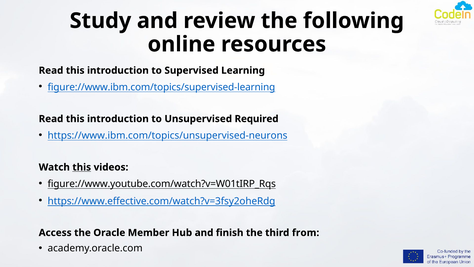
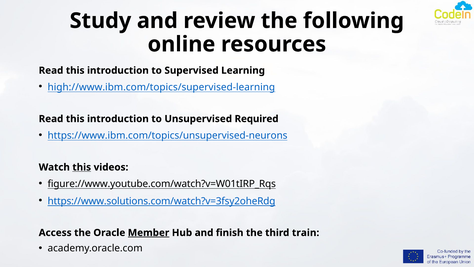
figure://www.ibm.com/topics/supervised-learning: figure://www.ibm.com/topics/supervised-learning -> high://www.ibm.com/topics/supervised-learning (161, 87)
https://www.effective.com/watch?v=3fsy2oheRdg: https://www.effective.com/watch?v=3fsy2oheRdg -> https://www.solutions.com/watch?v=3fsy2oheRdg (162, 201)
Member underline: none -> present (149, 232)
from: from -> train (306, 232)
